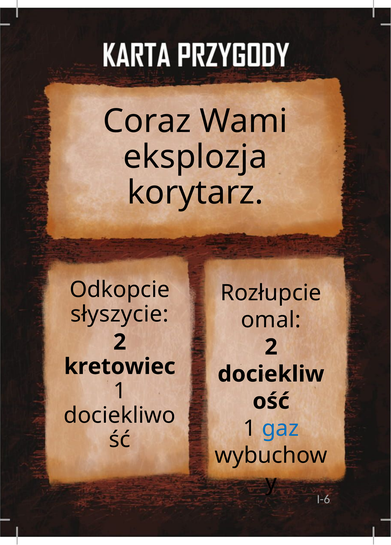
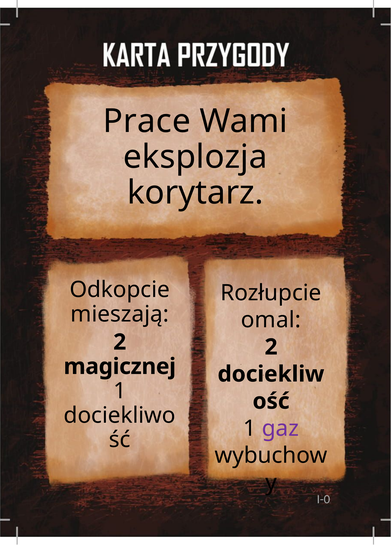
Coraz: Coraz -> Prace (147, 121)
słyszycie: słyszycie -> mieszają (120, 314)
kretowiec: kretowiec -> magicznej (120, 366)
gaz colour: blue -> purple (280, 428)
I-6: I-6 -> I-0 (323, 498)
